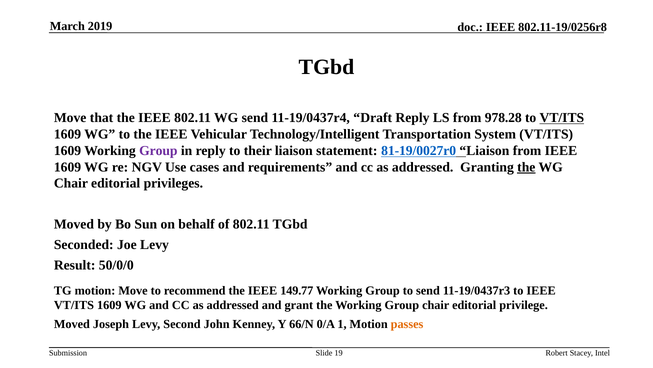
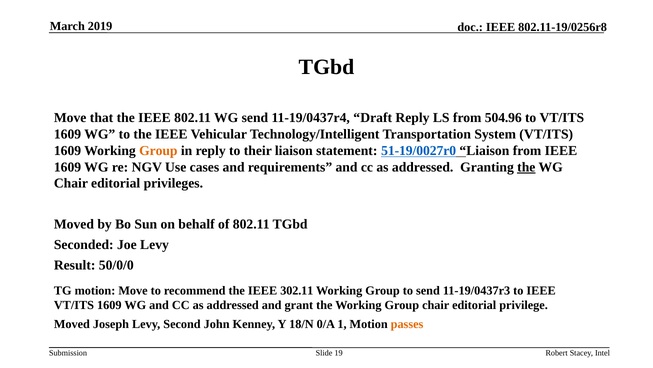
978.28: 978.28 -> 504.96 (503, 118)
VT/ITS underline: present -> none (562, 118)
Group colour: purple -> orange (158, 150)
81-19/0027r0: 81-19/0027r0 -> 51-19/0027r0 (419, 150)
149.77: 149.77 -> 302.11 (297, 290)
66/N: 66/N -> 18/N (301, 323)
